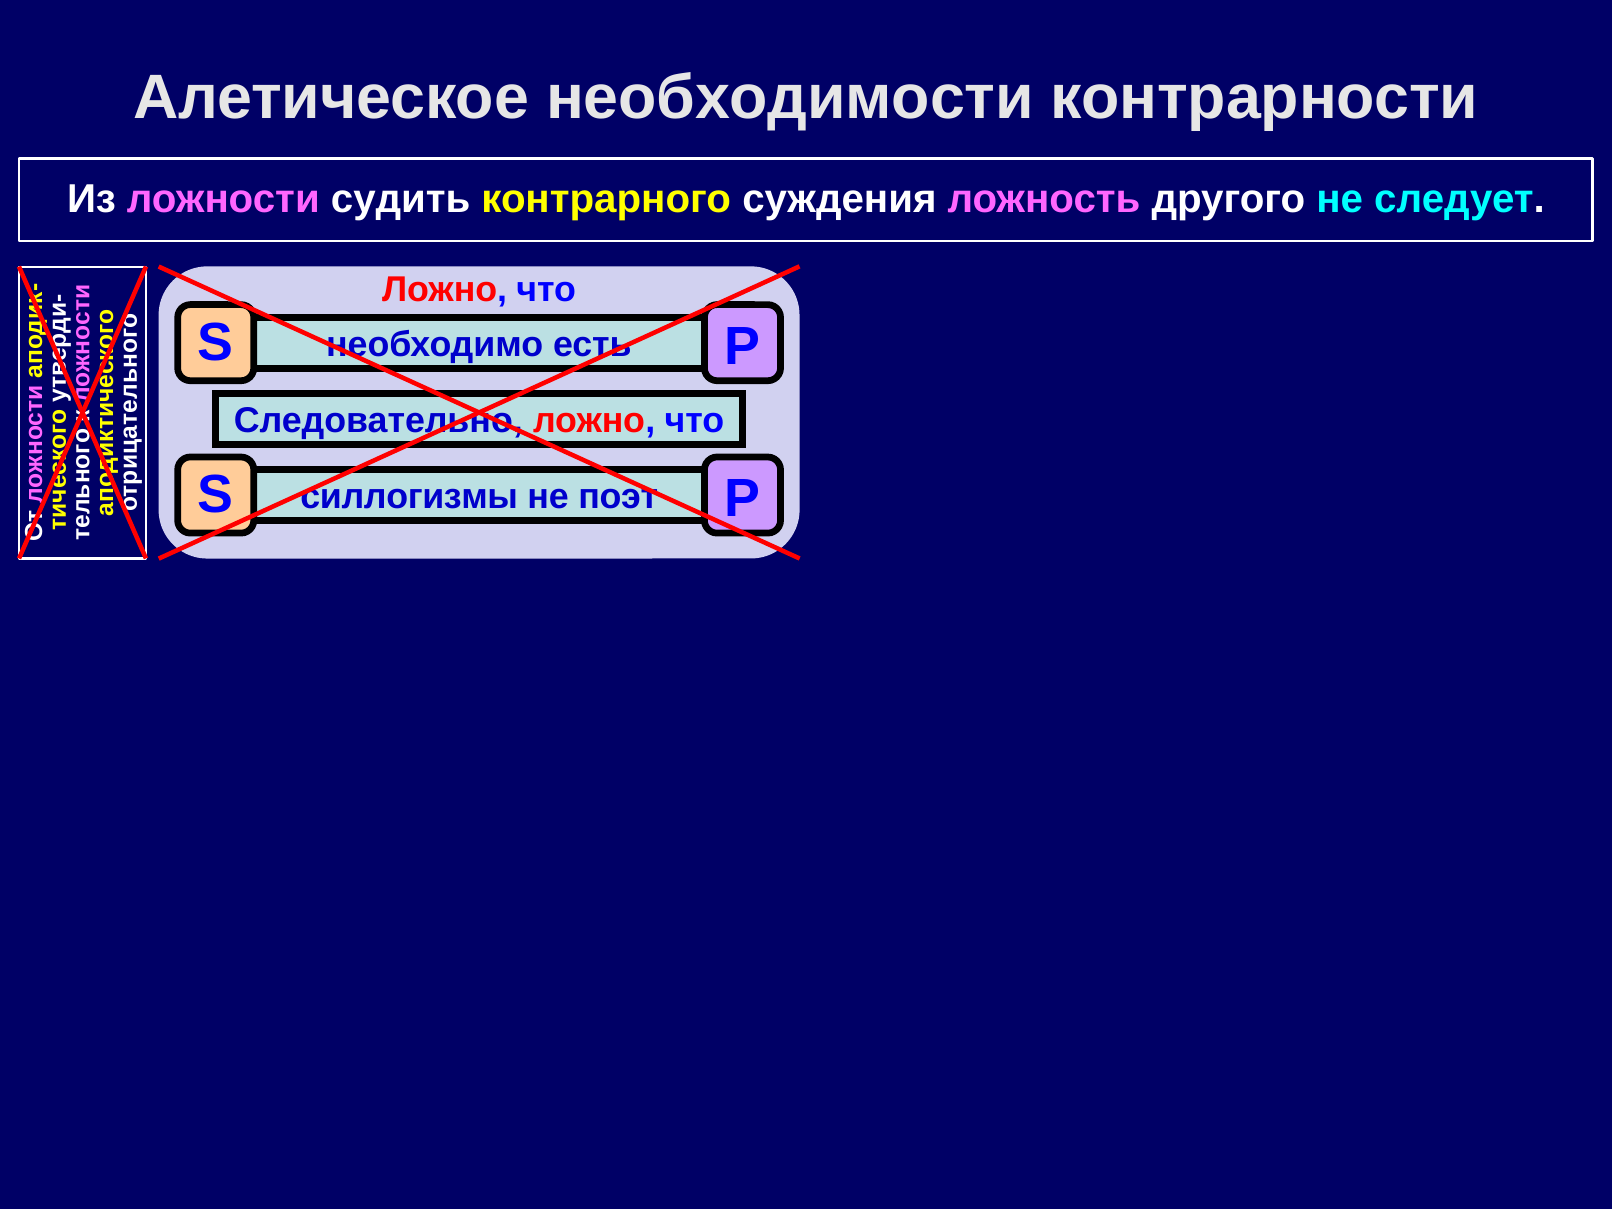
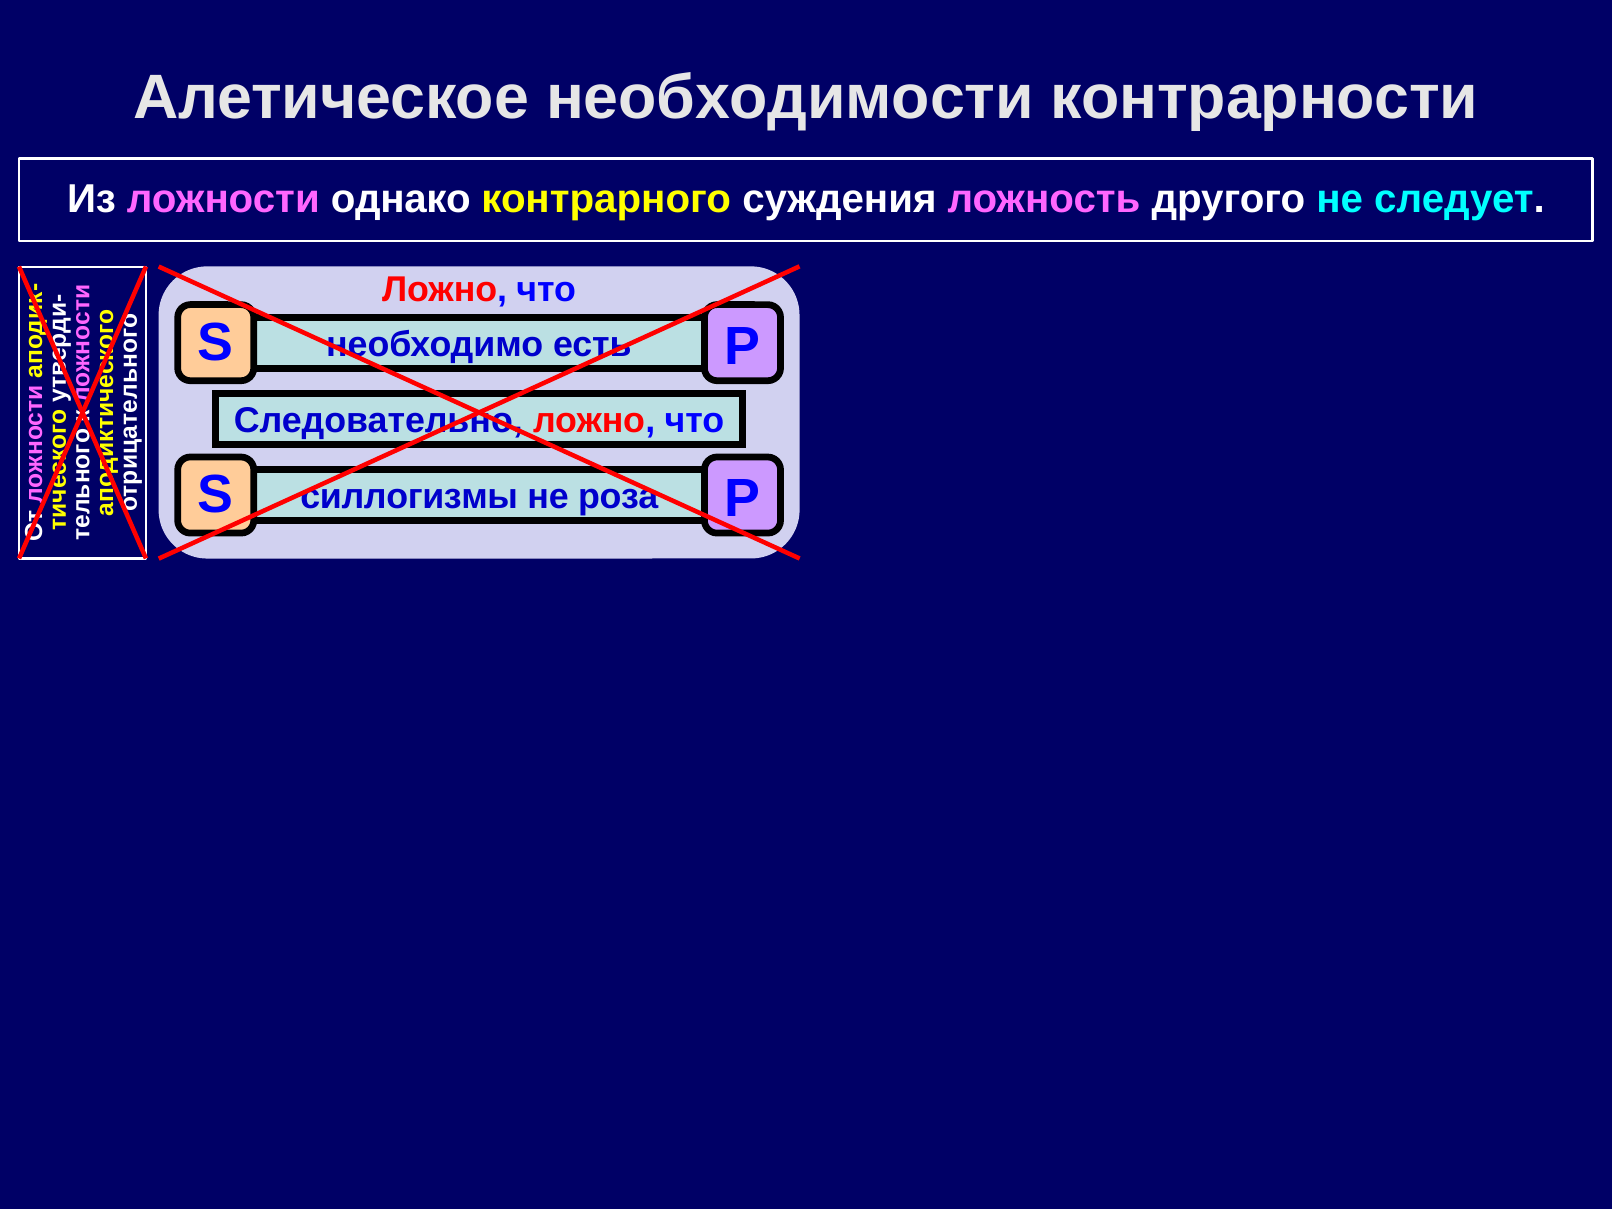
судить: судить -> однако (401, 200)
поэт: поэт -> роза (618, 497)
